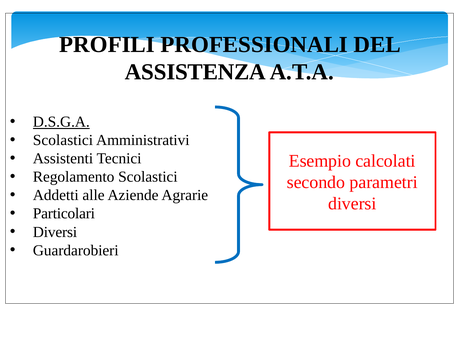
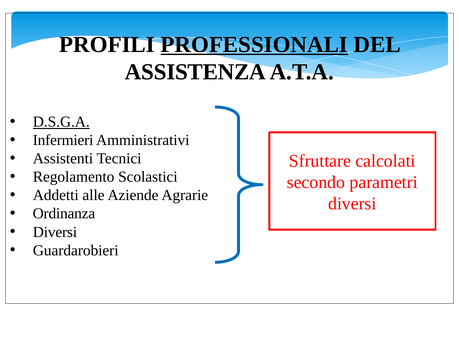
PROFESSIONALI underline: none -> present (254, 44)
Scolastici: Scolastici -> Infermieri (63, 140)
Esempio: Esempio -> Sfruttare (320, 161)
Particolari: Particolari -> Ordinanza (64, 214)
